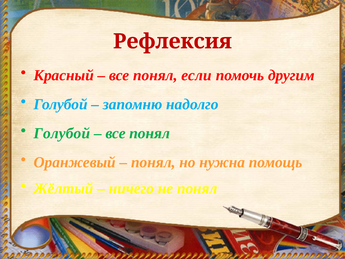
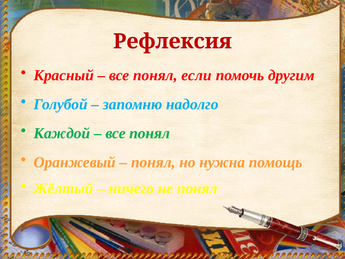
Голубой: Голубой -> Каждой (62, 133)
